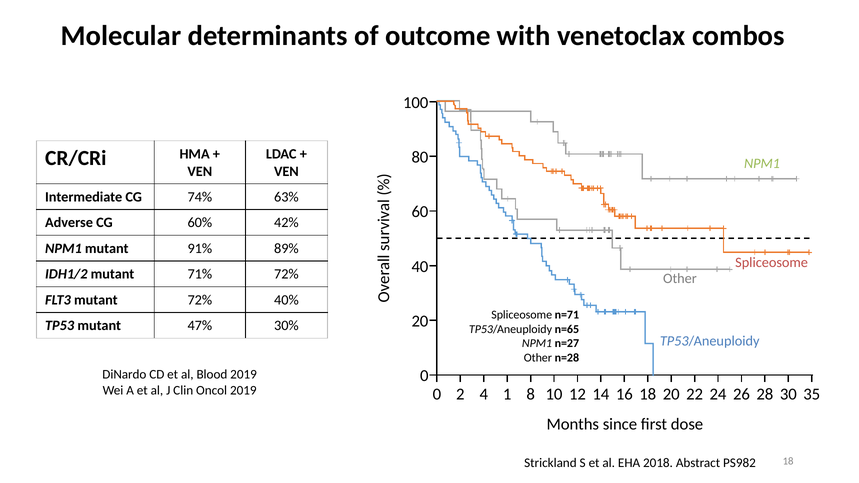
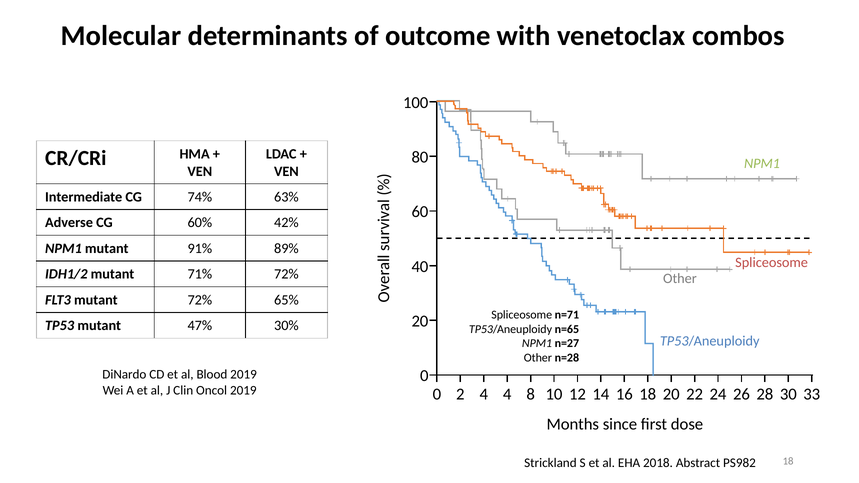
40%: 40% -> 65% (286, 300)
0 1: 1 -> 4 (507, 394)
35: 35 -> 33 (812, 394)
